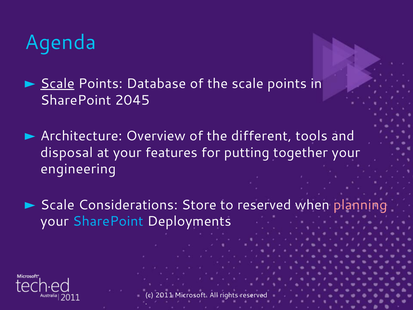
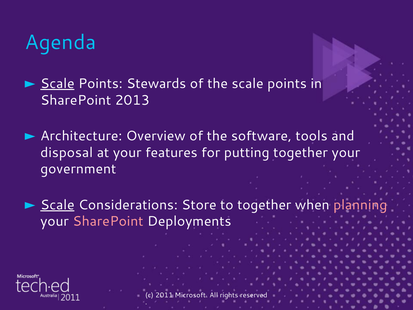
Database: Database -> Stewards (156, 84)
2045: 2045 -> 2013 (132, 100)
different: different -> software (261, 136)
engineering: engineering -> government (78, 169)
Scale underline: none -> present (57, 205)
to reserved: reserved -> together (264, 205)
SharePoint colour: light blue -> pink (108, 221)
